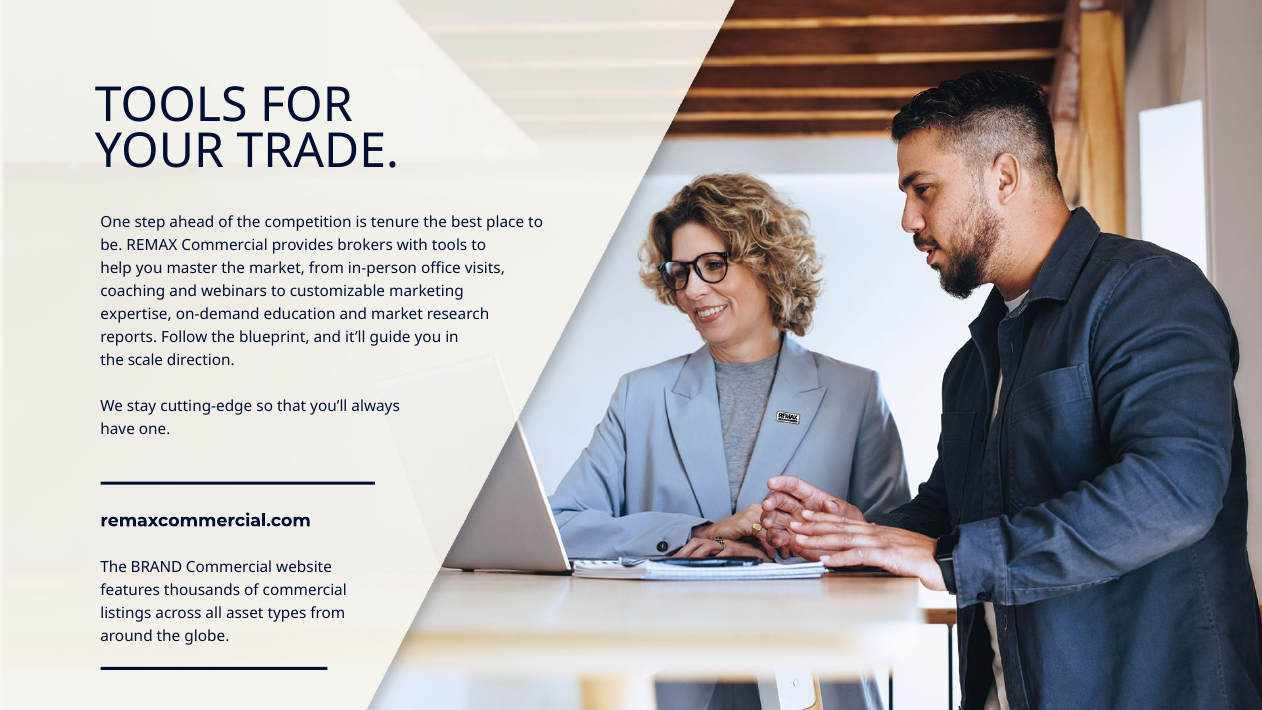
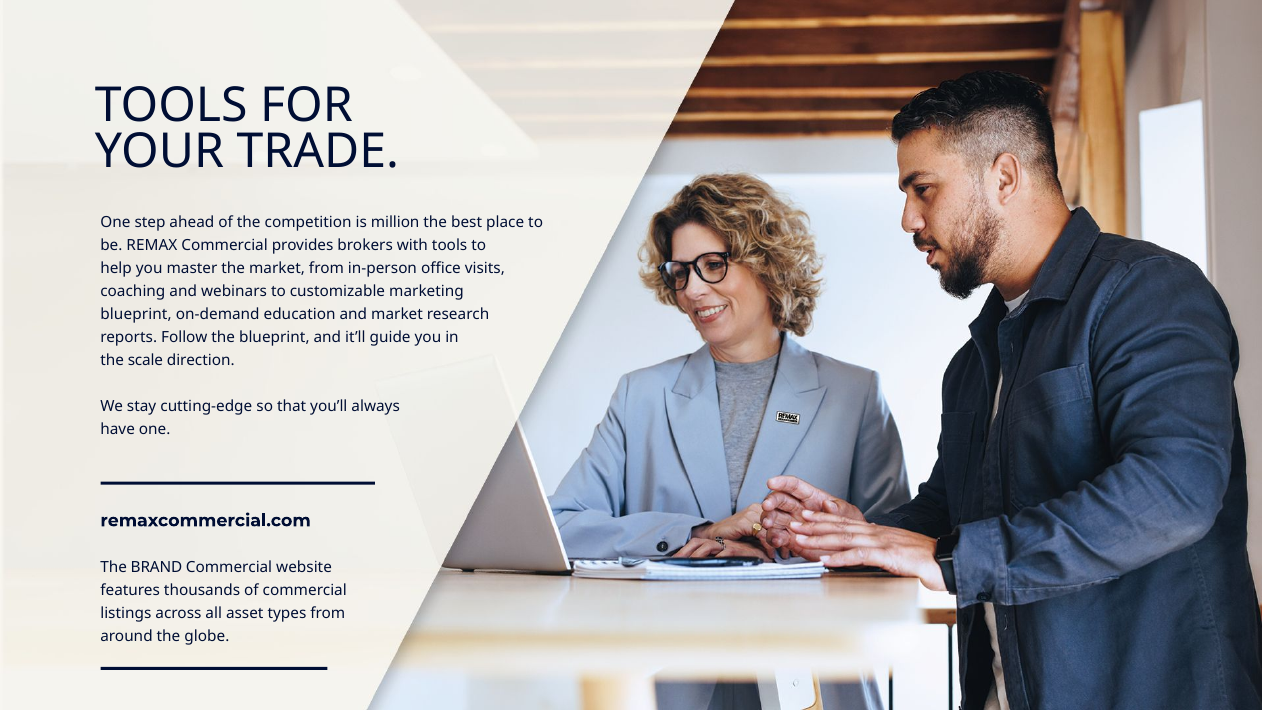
tenure: tenure -> million (395, 222)
expertise: expertise -> blueprint (136, 314)
